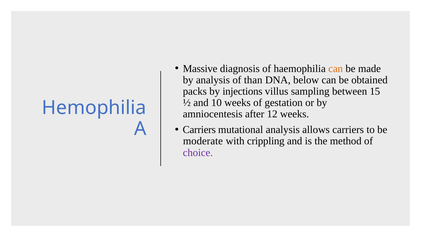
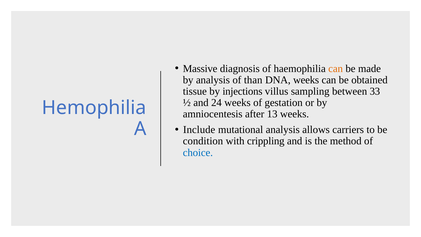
DNA below: below -> weeks (306, 80)
packs: packs -> tissue (195, 91)
15: 15 -> 33 (375, 91)
10: 10 -> 24 (216, 103)
12: 12 -> 13 (272, 114)
Carriers: Carriers -> Include (199, 130)
moderate: moderate -> condition (203, 141)
choice colour: purple -> blue (198, 152)
